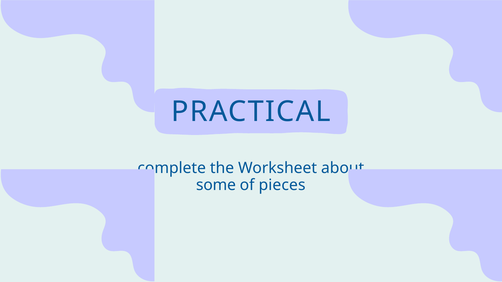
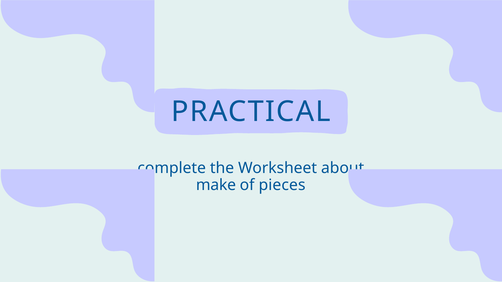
some: some -> make (216, 185)
